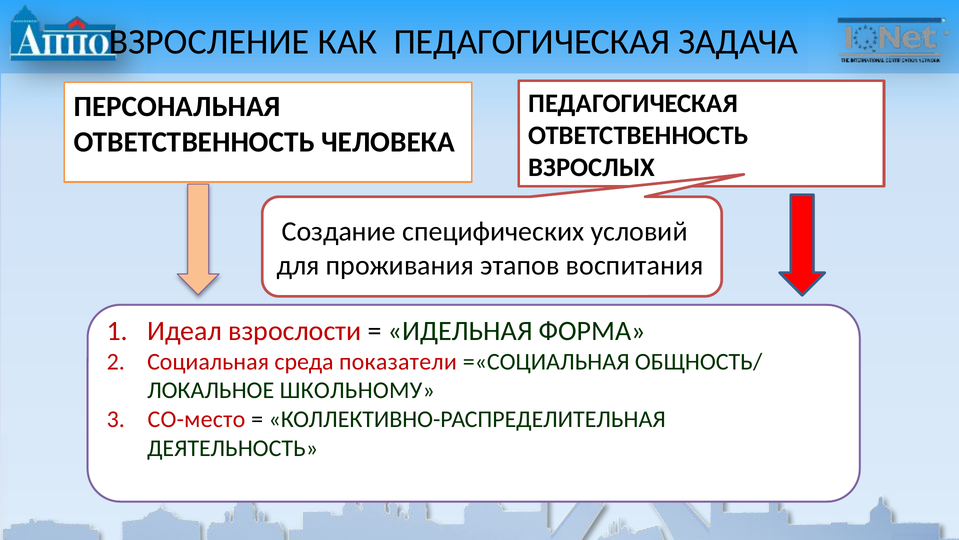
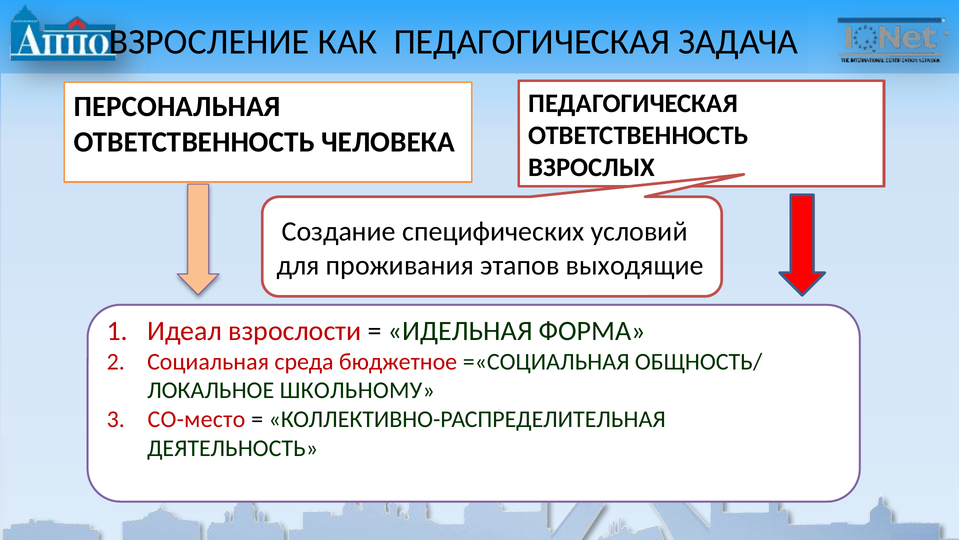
воспитания: воспитания -> выходящие (635, 265)
показатели: показатели -> бюджетное (398, 361)
